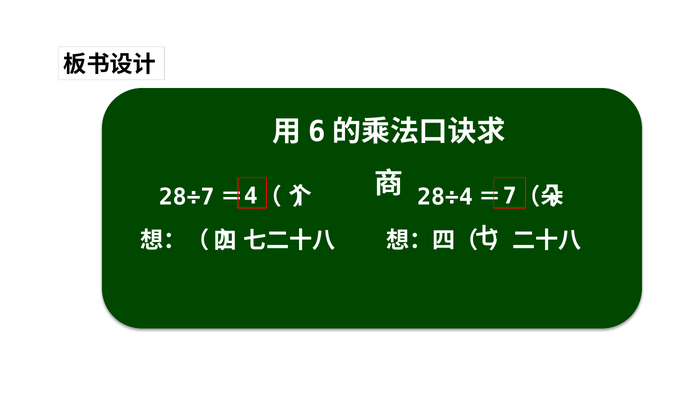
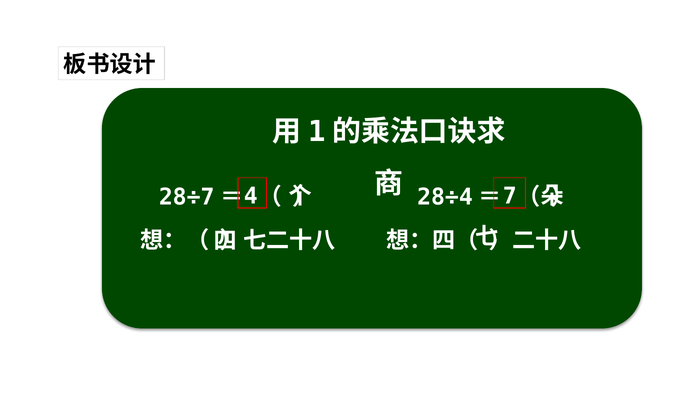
6: 6 -> 1 (317, 132)
